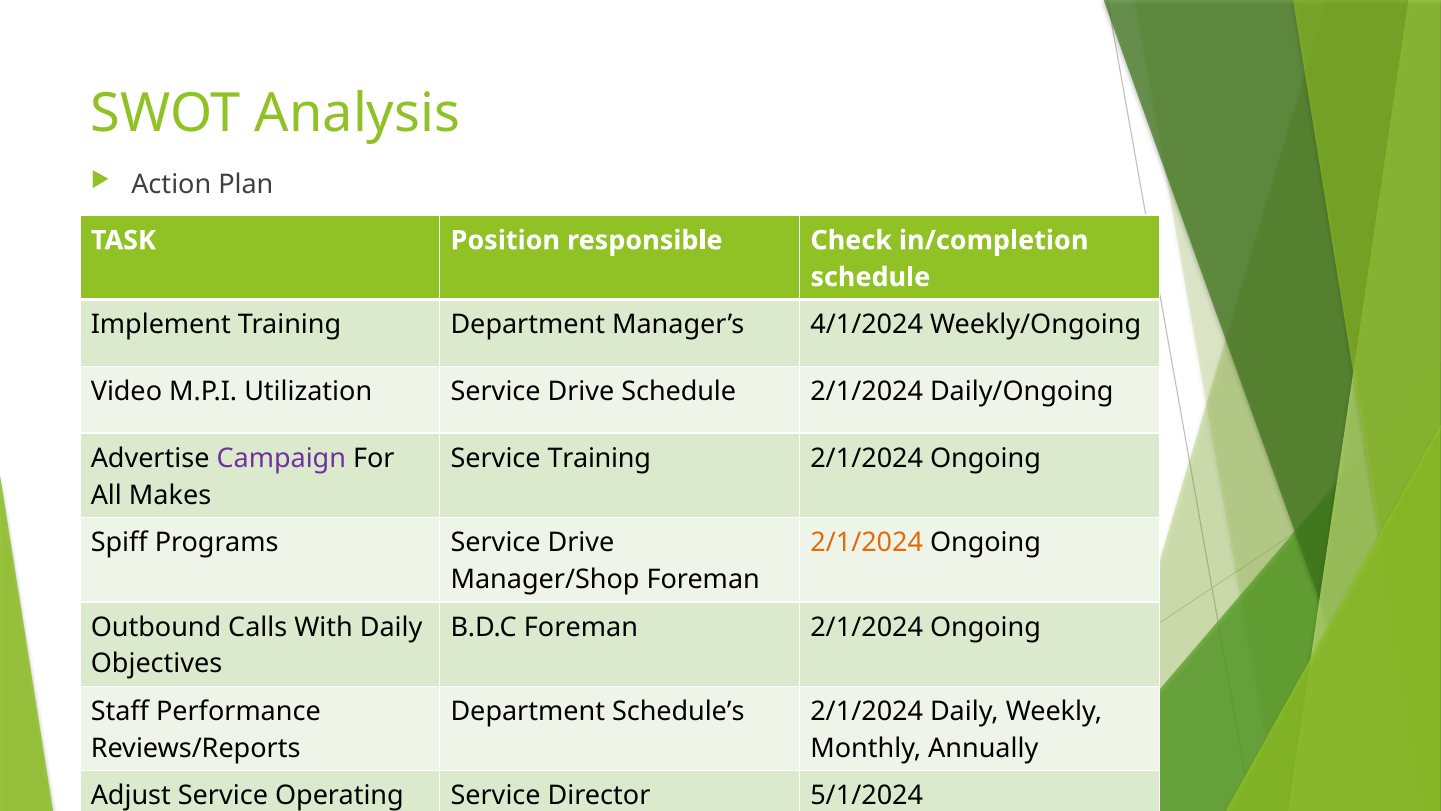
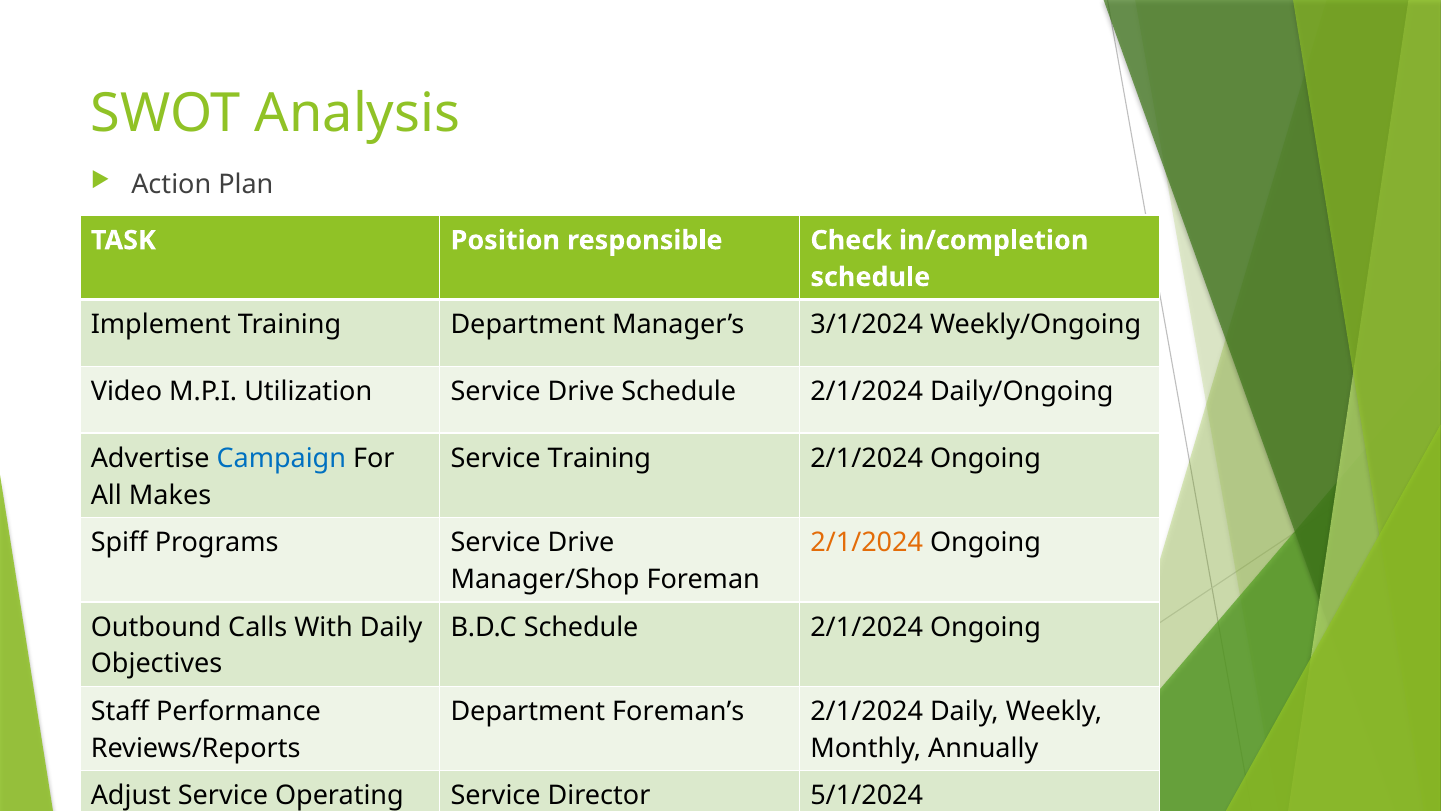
4/1/2024: 4/1/2024 -> 3/1/2024 (867, 325)
Campaign colour: purple -> blue (281, 458)
B.D.C Foreman: Foreman -> Schedule (581, 627)
Schedule’s: Schedule’s -> Foreman’s (678, 711)
